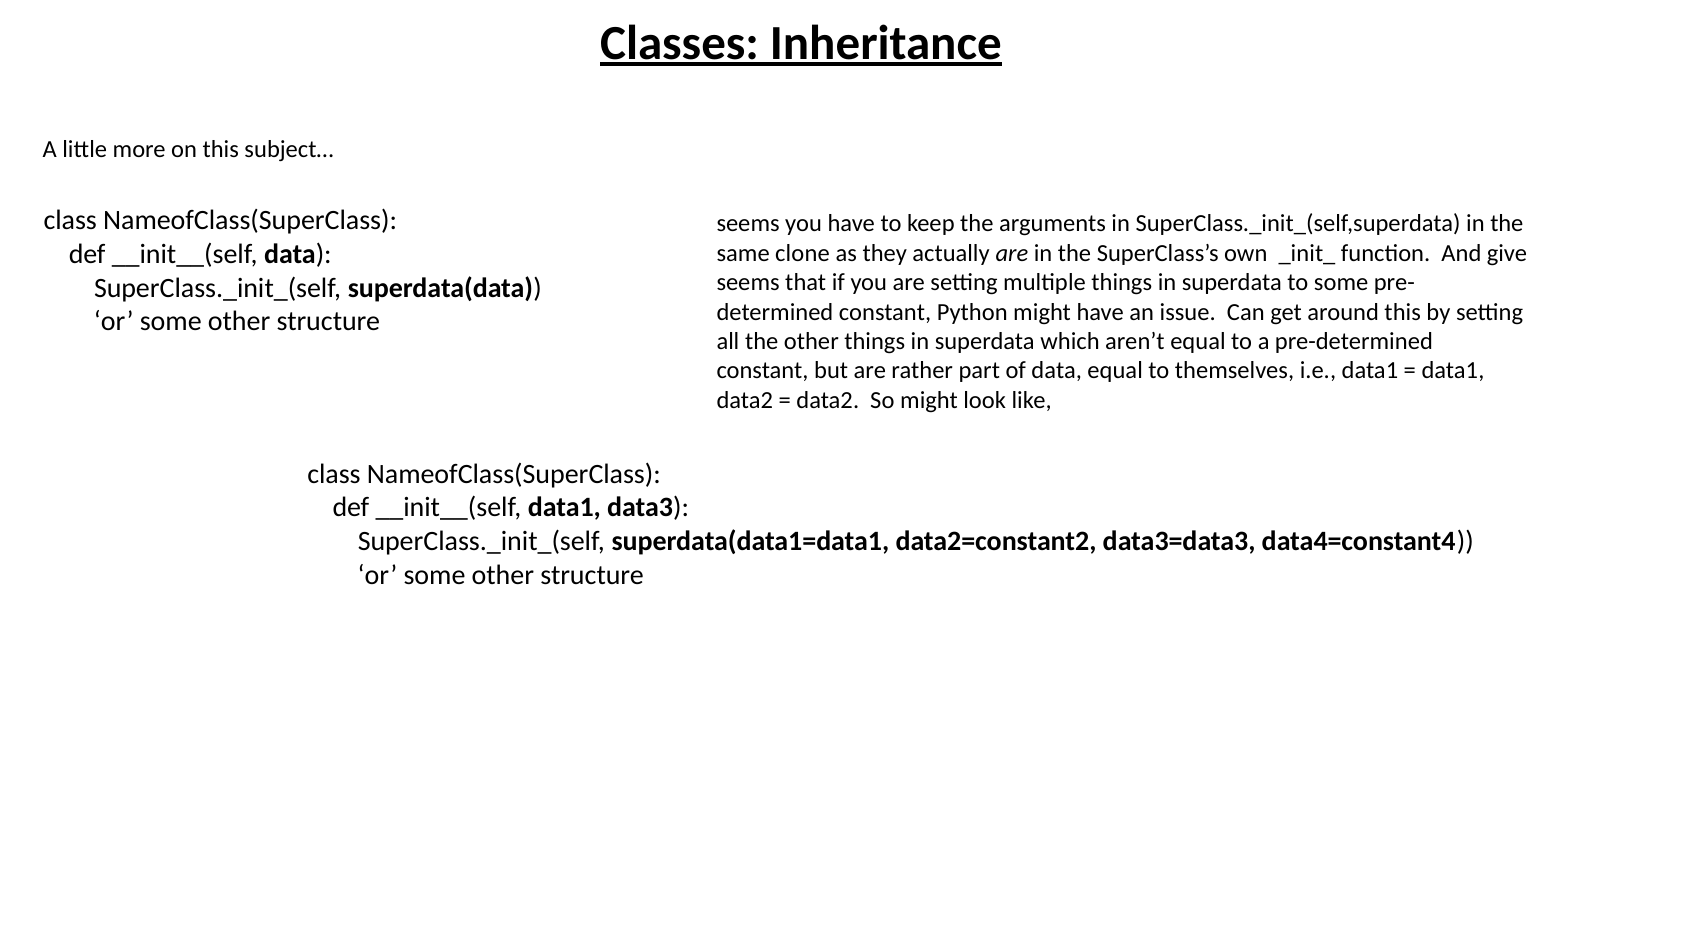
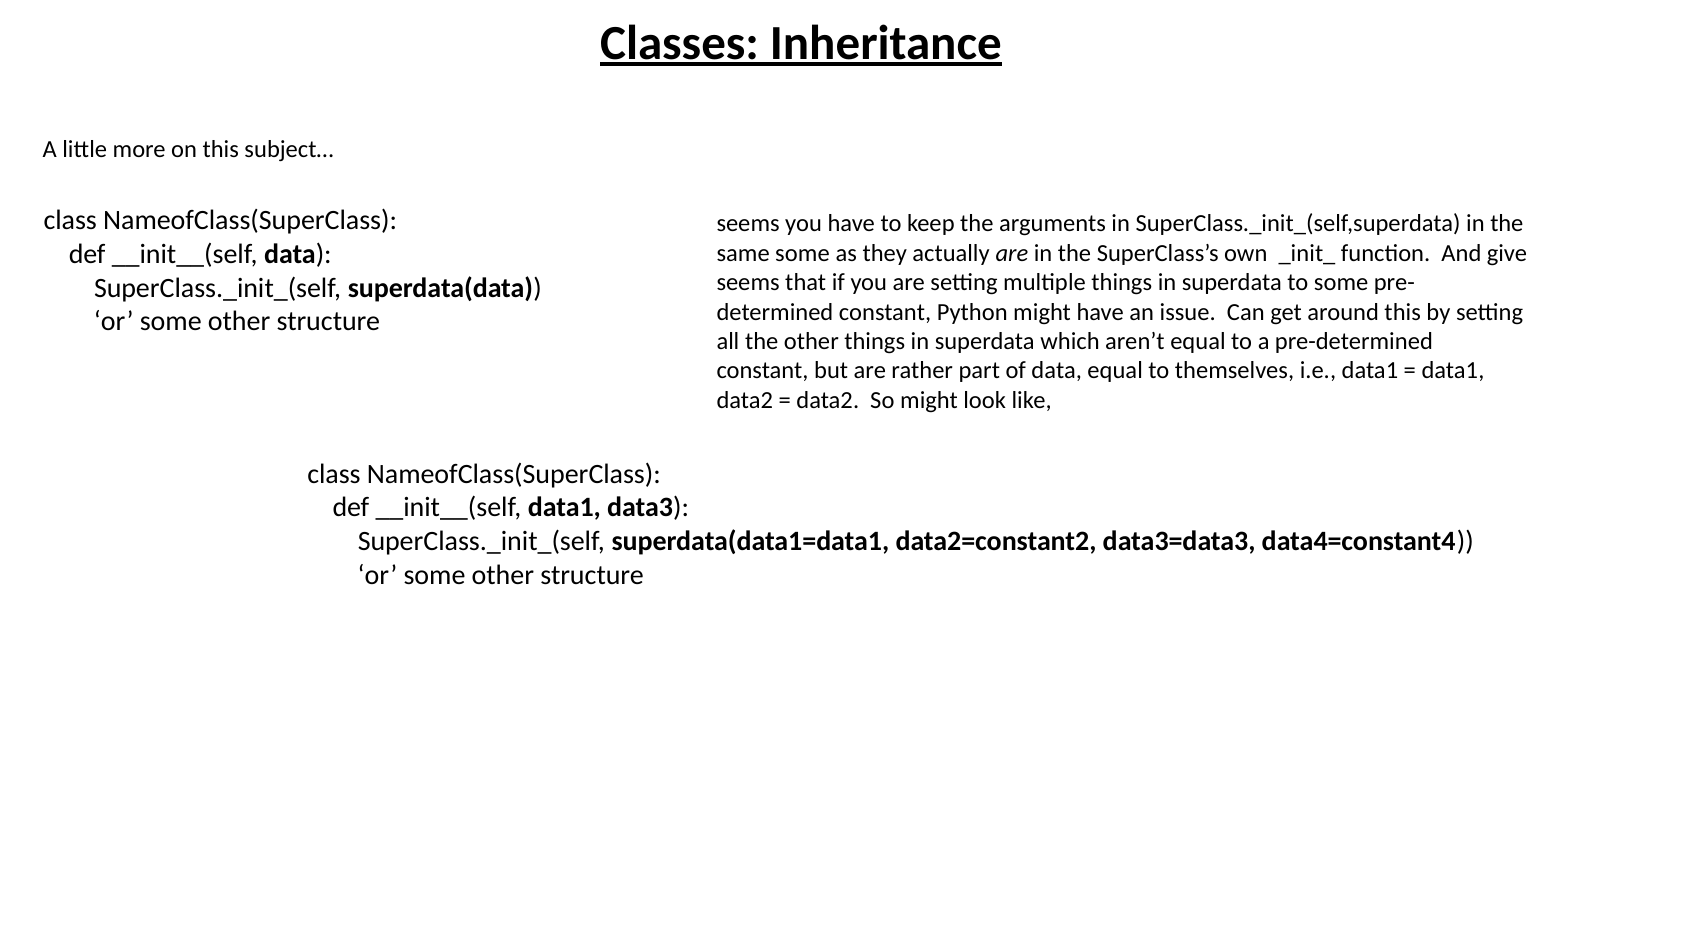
same clone: clone -> some (803, 253)
